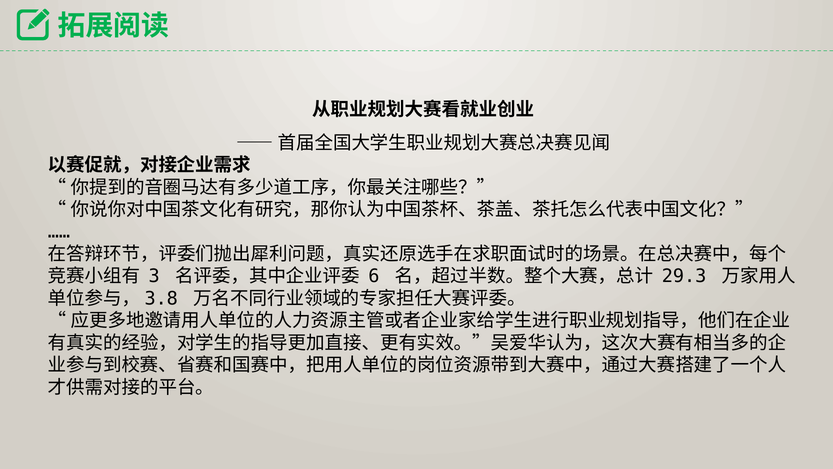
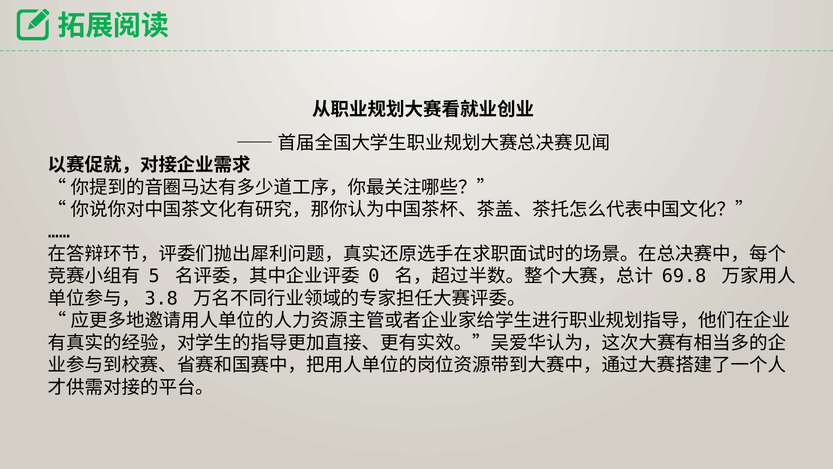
3: 3 -> 5 (154, 276)
6: 6 -> 0 (374, 276)
29.3: 29.3 -> 69.8 (684, 276)
